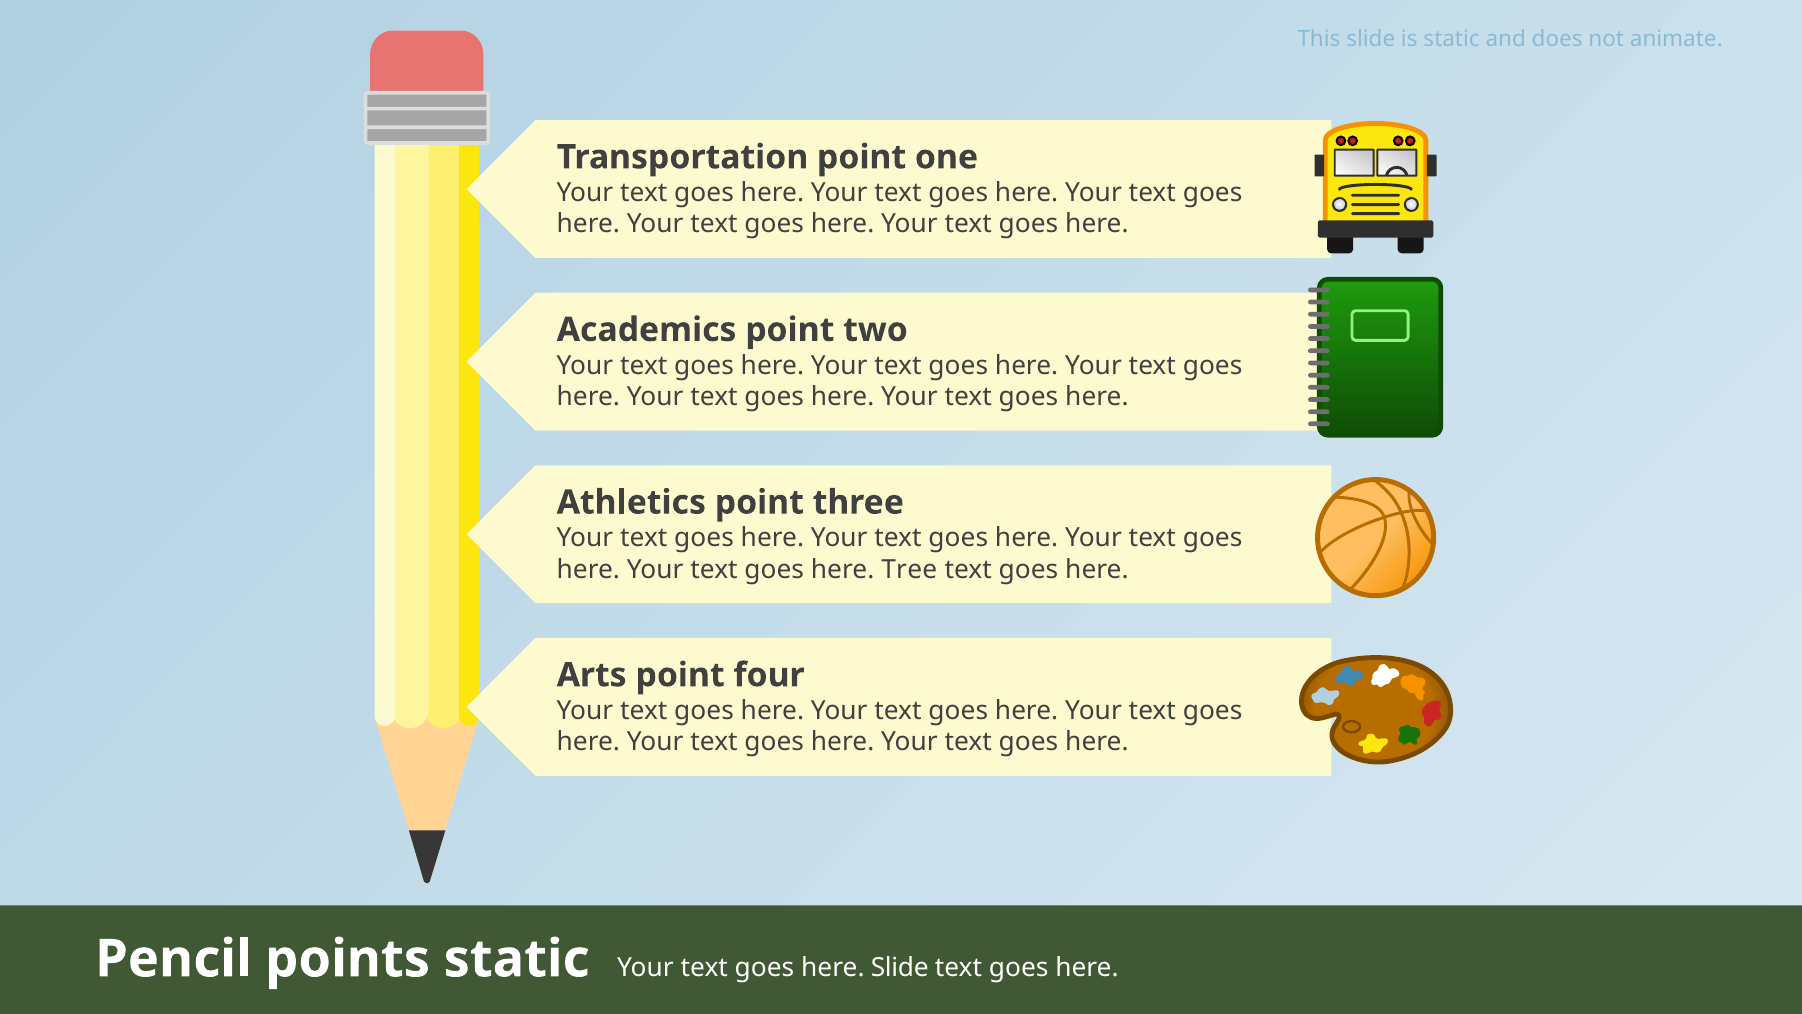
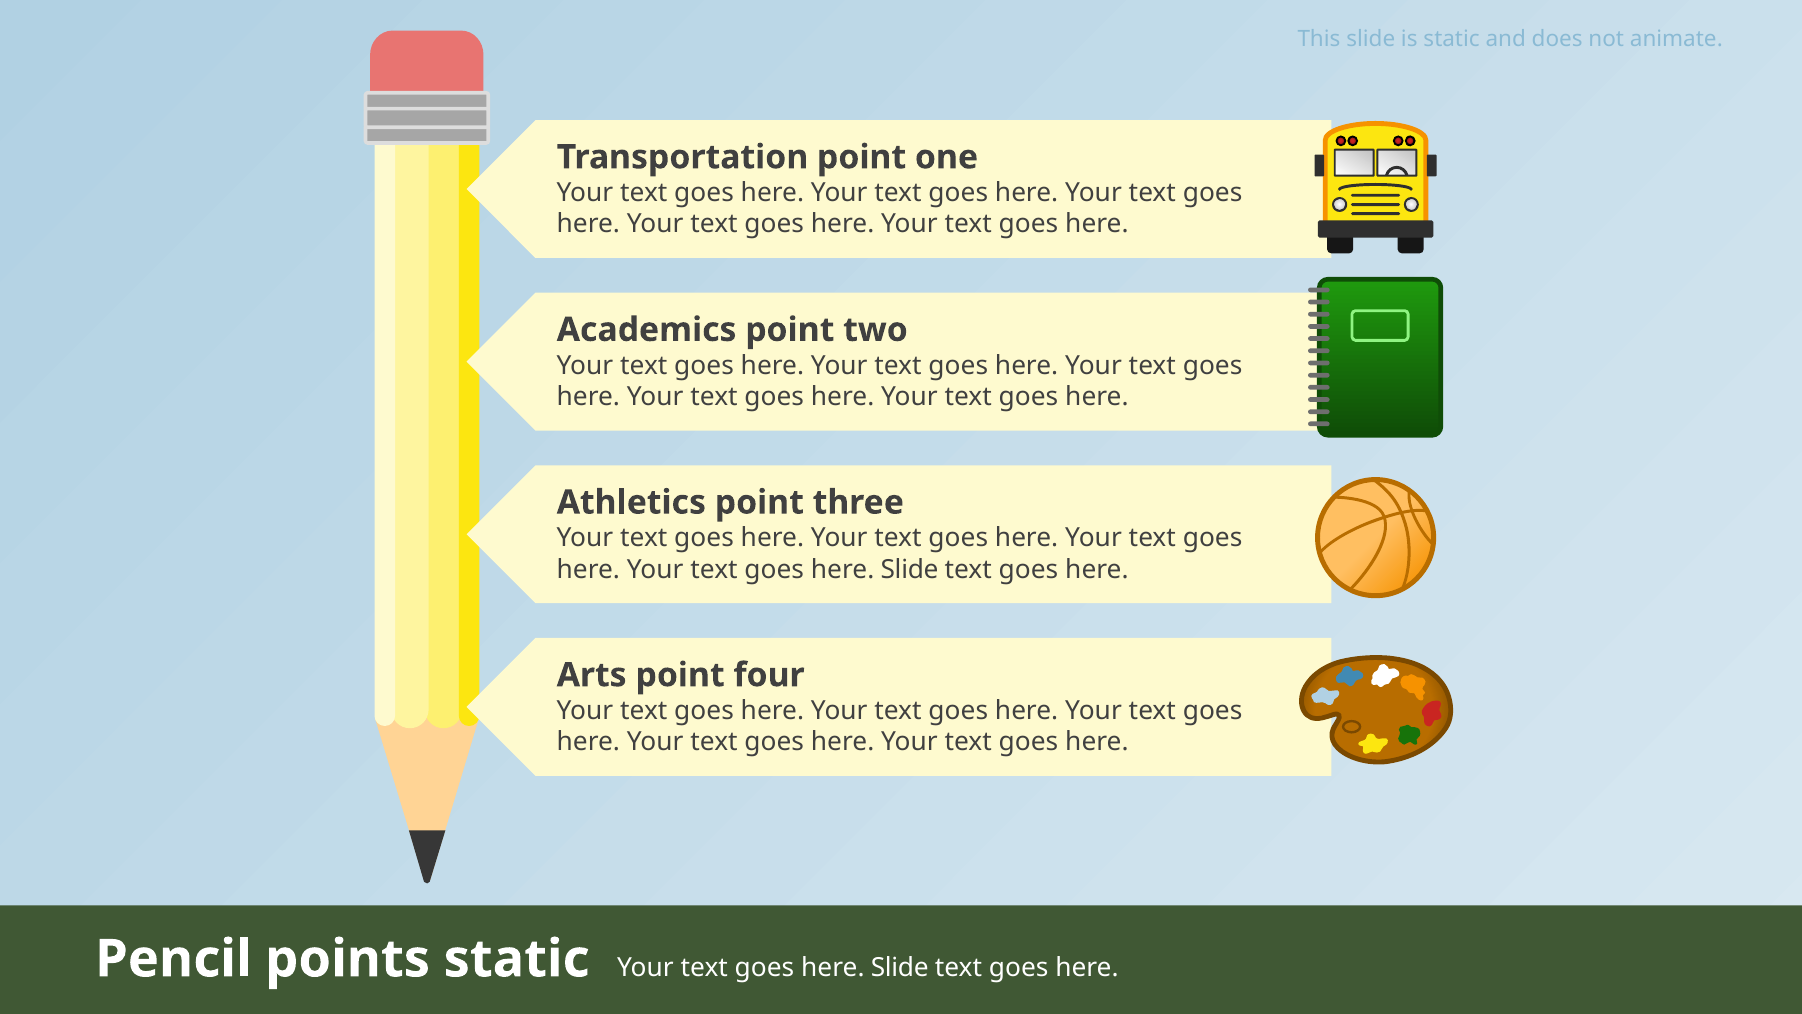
Tree: Tree -> Slide (910, 569)
